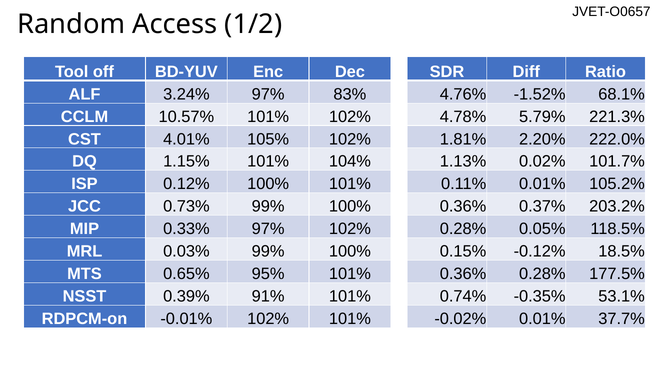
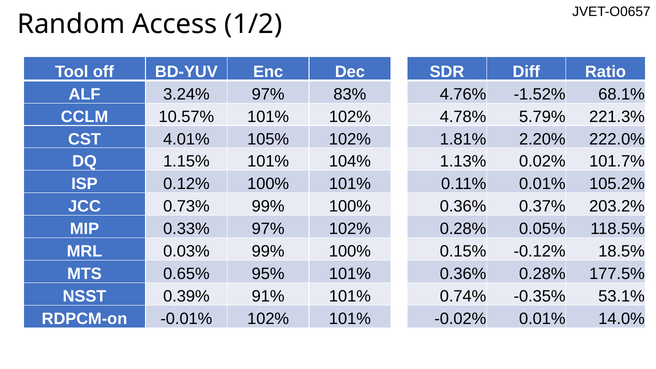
37.7%: 37.7% -> 14.0% (622, 319)
